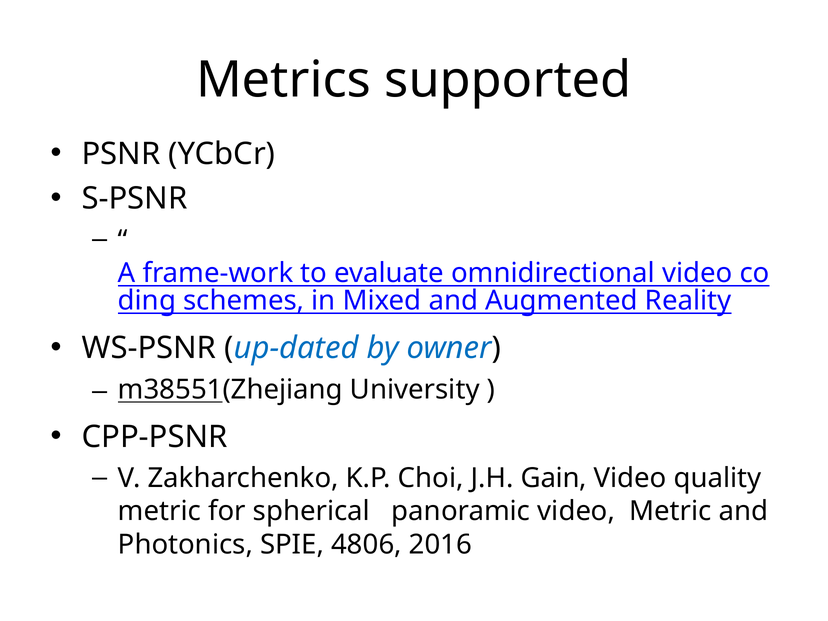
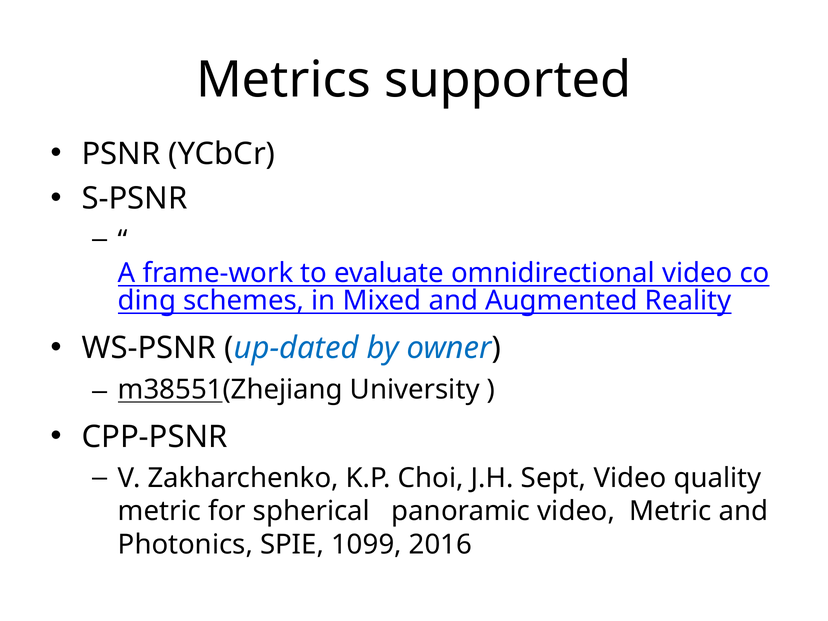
Gain: Gain -> Sept (554, 478)
4806: 4806 -> 1099 (366, 545)
